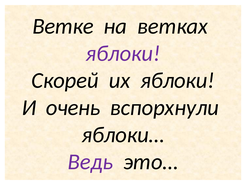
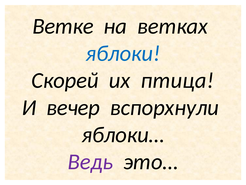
яблоки colour: purple -> blue (123, 53)
их яблоки: яблоки -> птица (177, 80)
очень: очень -> вечер (73, 107)
